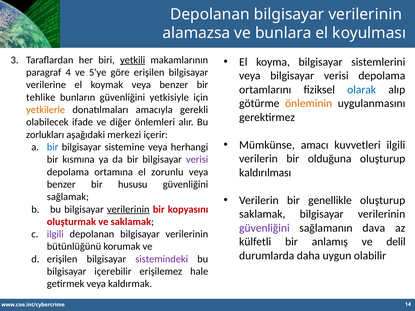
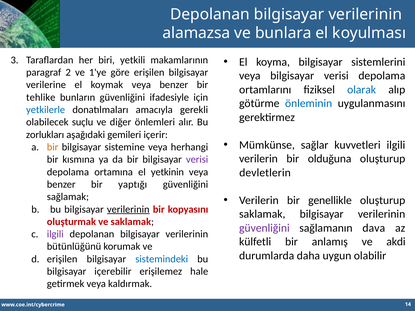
yetkili underline: present -> none (133, 60)
4: 4 -> 2 (68, 72)
5'ye: 5'ye -> 1'ye (98, 72)
yetkisiyle: yetkisiyle -> ifadesiyle (169, 97)
önleminin colour: orange -> blue (309, 104)
yetkilerle colour: orange -> blue (46, 110)
ifade: ifade -> suçlu (83, 122)
merkezi: merkezi -> gemileri (124, 135)
amacı: amacı -> sağlar (315, 145)
bir colour: blue -> orange (53, 147)
zorunlu: zorunlu -> yetkinin (167, 172)
kaldırılması: kaldırılması -> devletlerin (265, 173)
hususu: hususu -> yaptığı (133, 185)
delil: delil -> akdi (396, 242)
sistemindeki colour: purple -> blue (162, 259)
